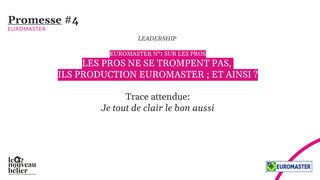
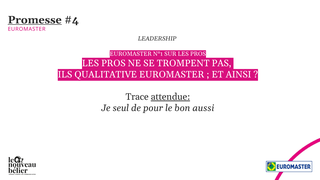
PRODUCTION: PRODUCTION -> QUALITATIVE (106, 74)
attendue underline: none -> present (170, 97)
tout: tout -> seul (121, 108)
clair: clair -> pour (153, 108)
